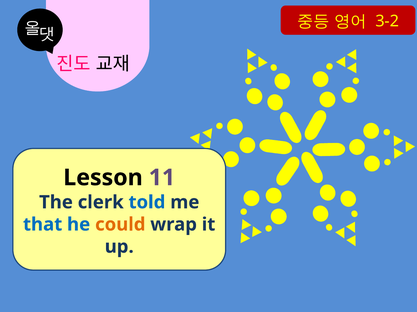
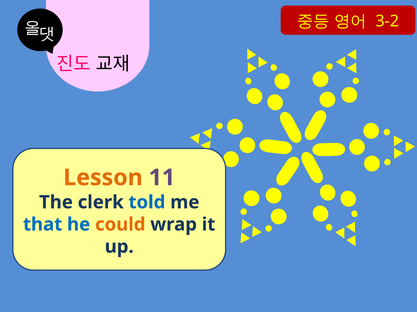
Lesson colour: black -> orange (103, 178)
